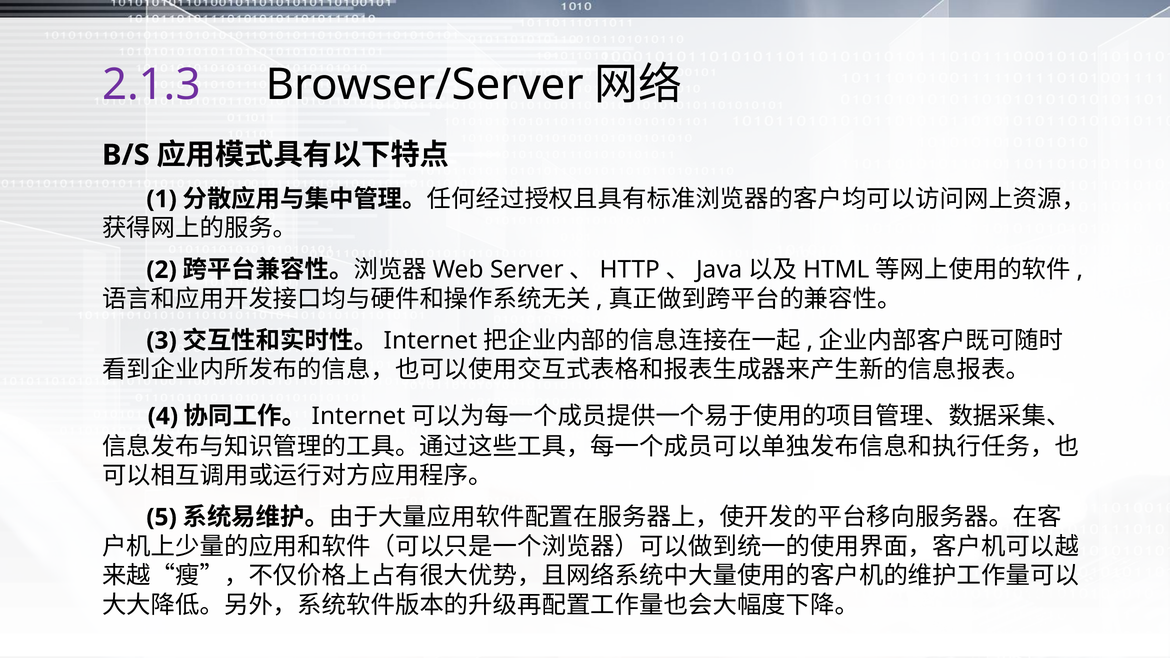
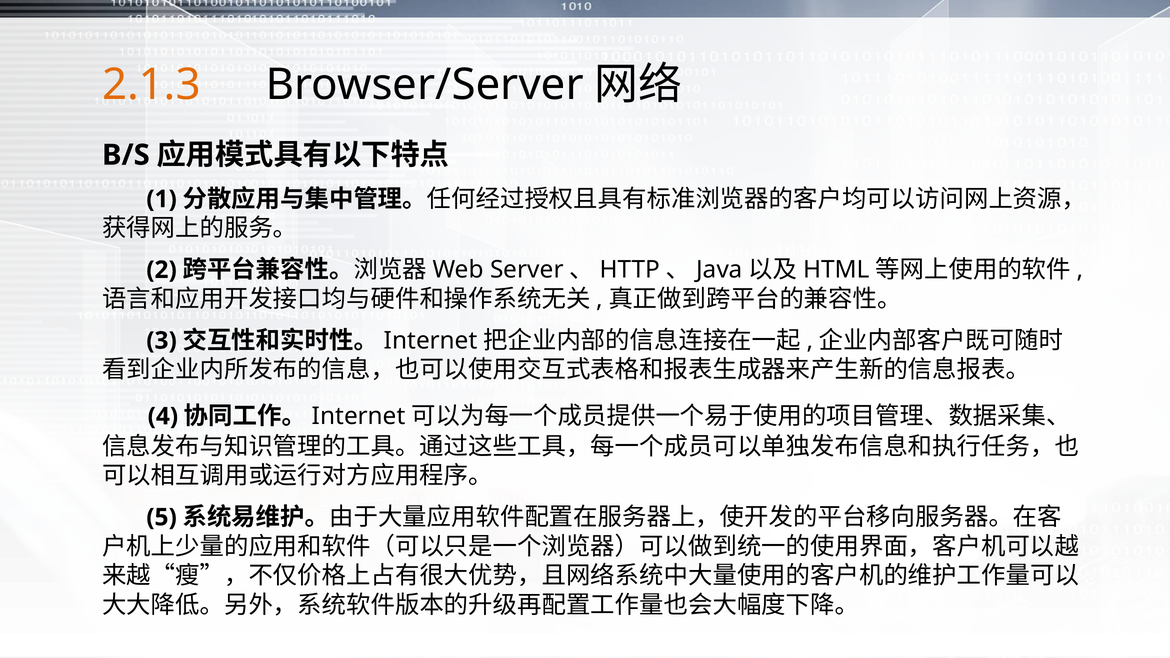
2.1.3 colour: purple -> orange (151, 85)
